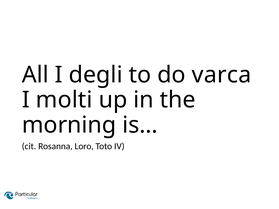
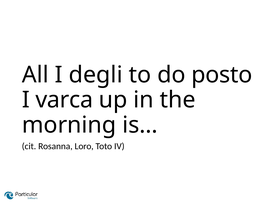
varca: varca -> posto (222, 75)
molti: molti -> varca (64, 100)
